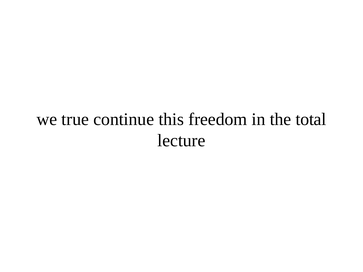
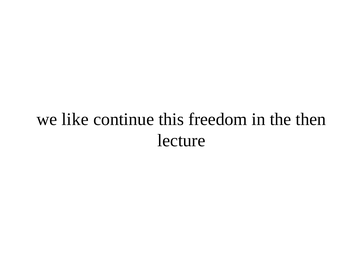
true: true -> like (75, 119)
total: total -> then (311, 119)
